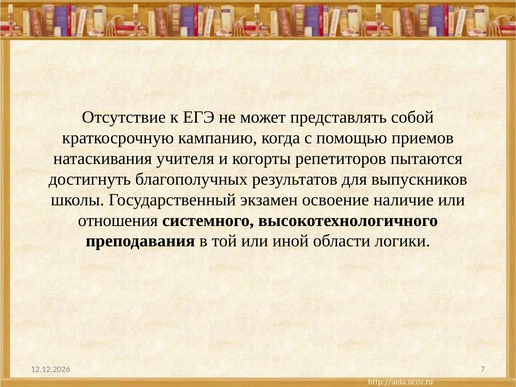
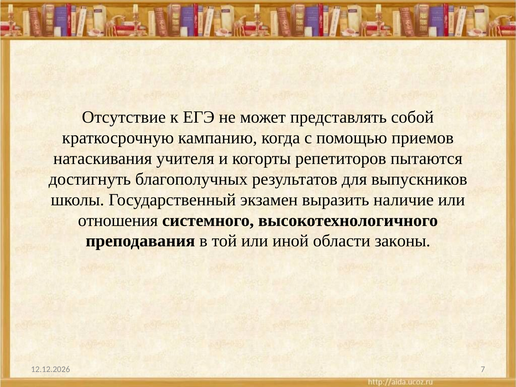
освоение: освоение -> выразить (336, 200)
логики: логики -> законы (403, 241)
